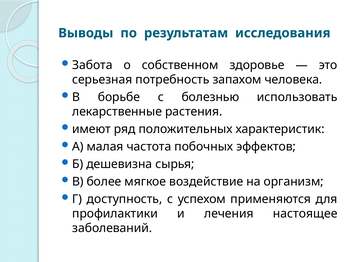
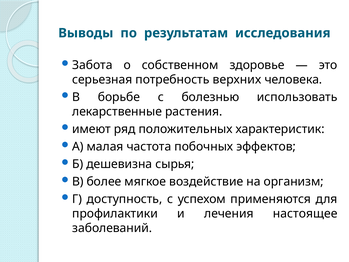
запахом: запахом -> верхних (237, 80)
